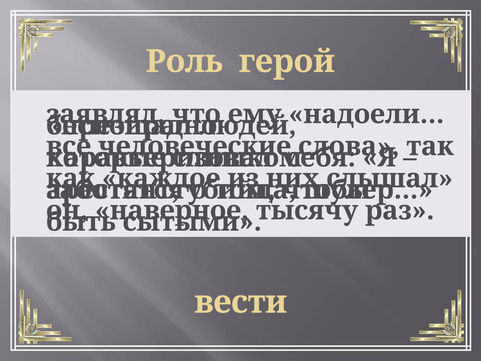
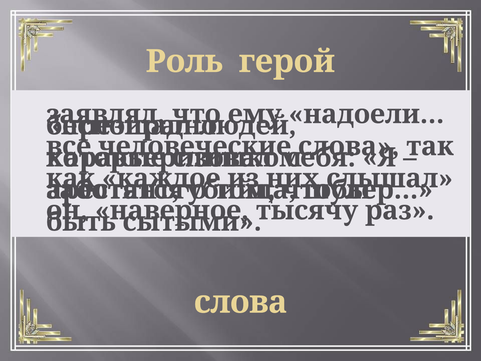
вести: вести -> слова (241, 302)
